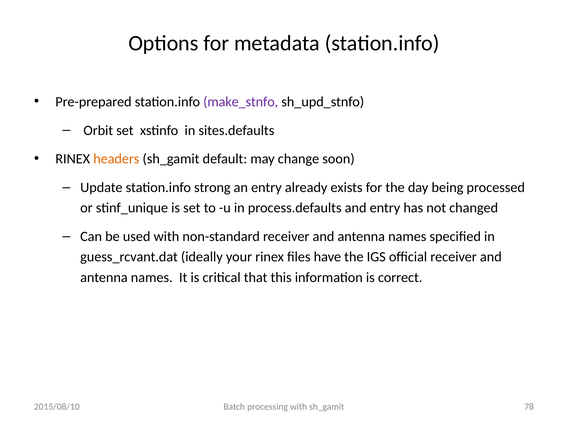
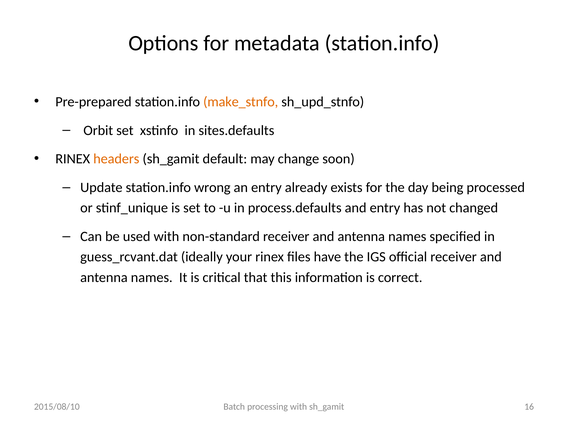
make_stnfo colour: purple -> orange (241, 102)
strong: strong -> wrong (212, 187)
78: 78 -> 16 (529, 407)
